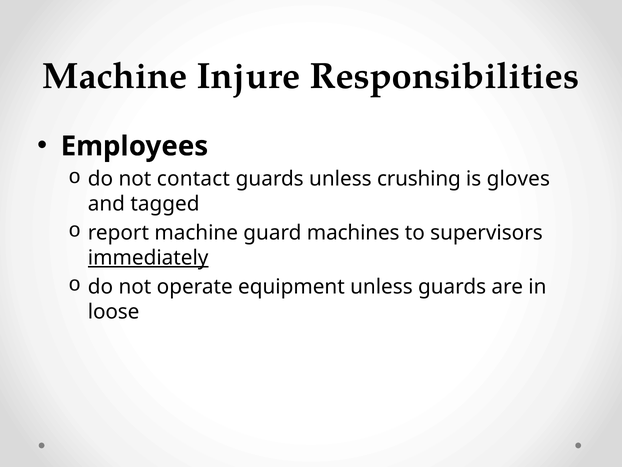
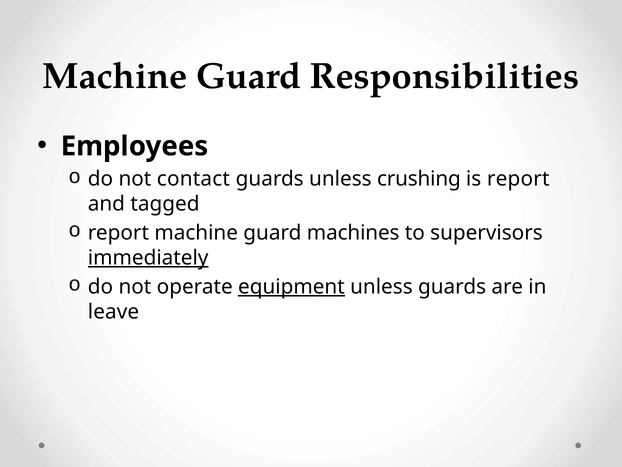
Injure: Injure -> Guard (249, 76)
is gloves: gloves -> report (518, 179)
equipment underline: none -> present (291, 287)
loose: loose -> leave (113, 311)
